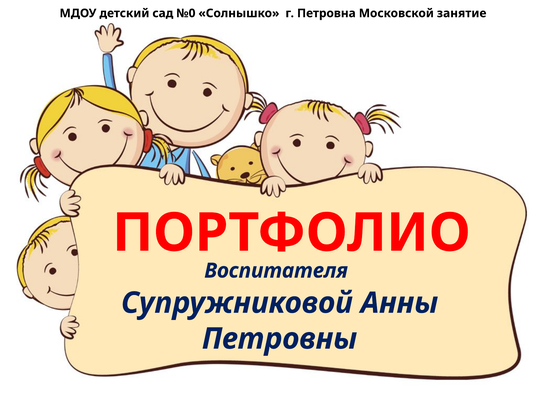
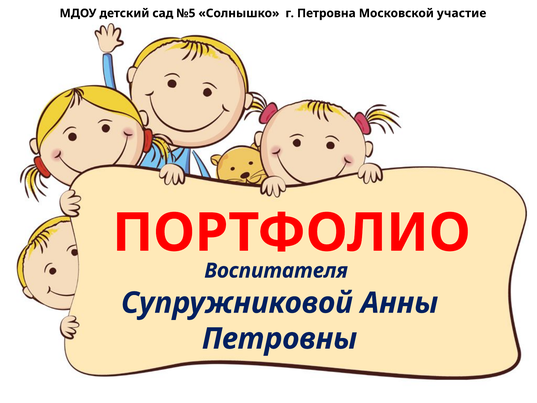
№0: №0 -> №5 (186, 13)
занятие: занятие -> участие (462, 13)
